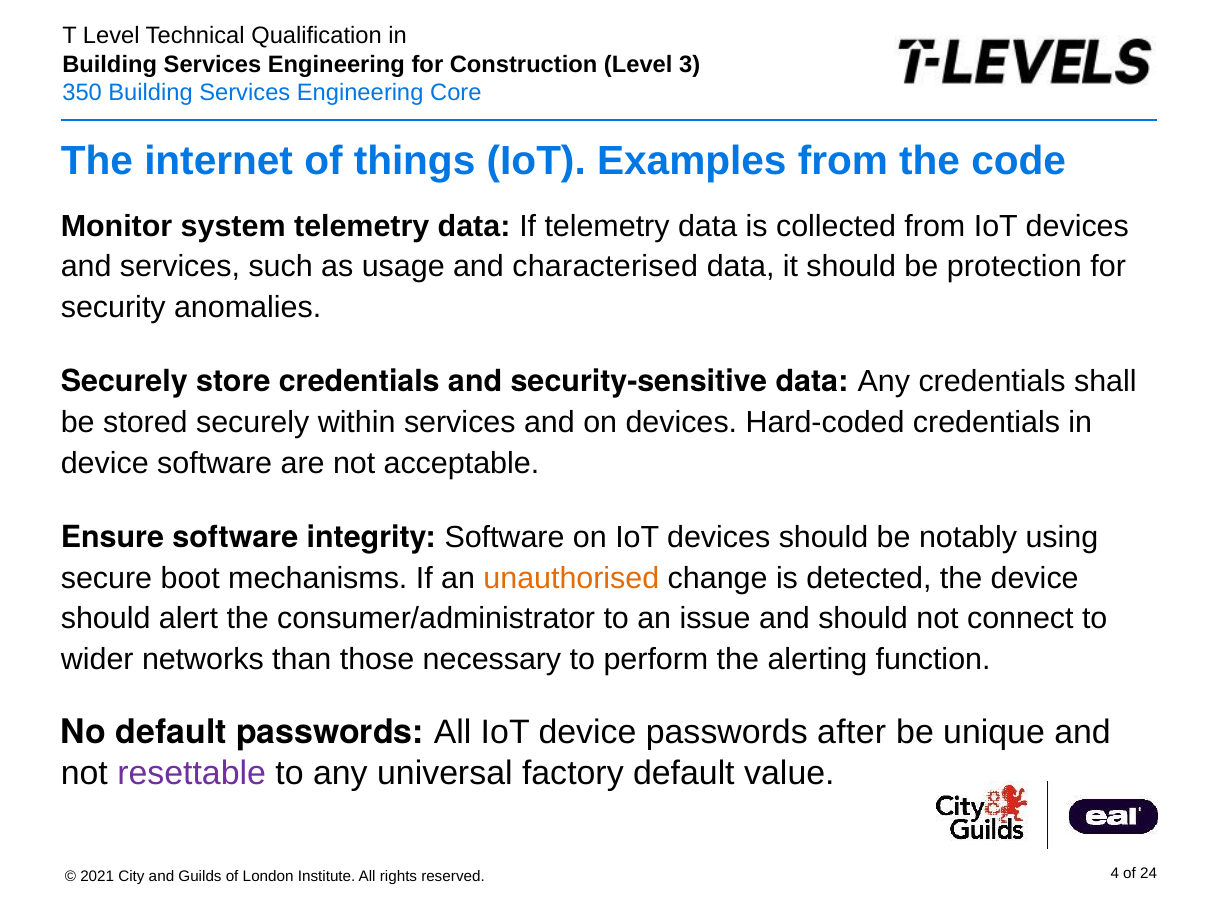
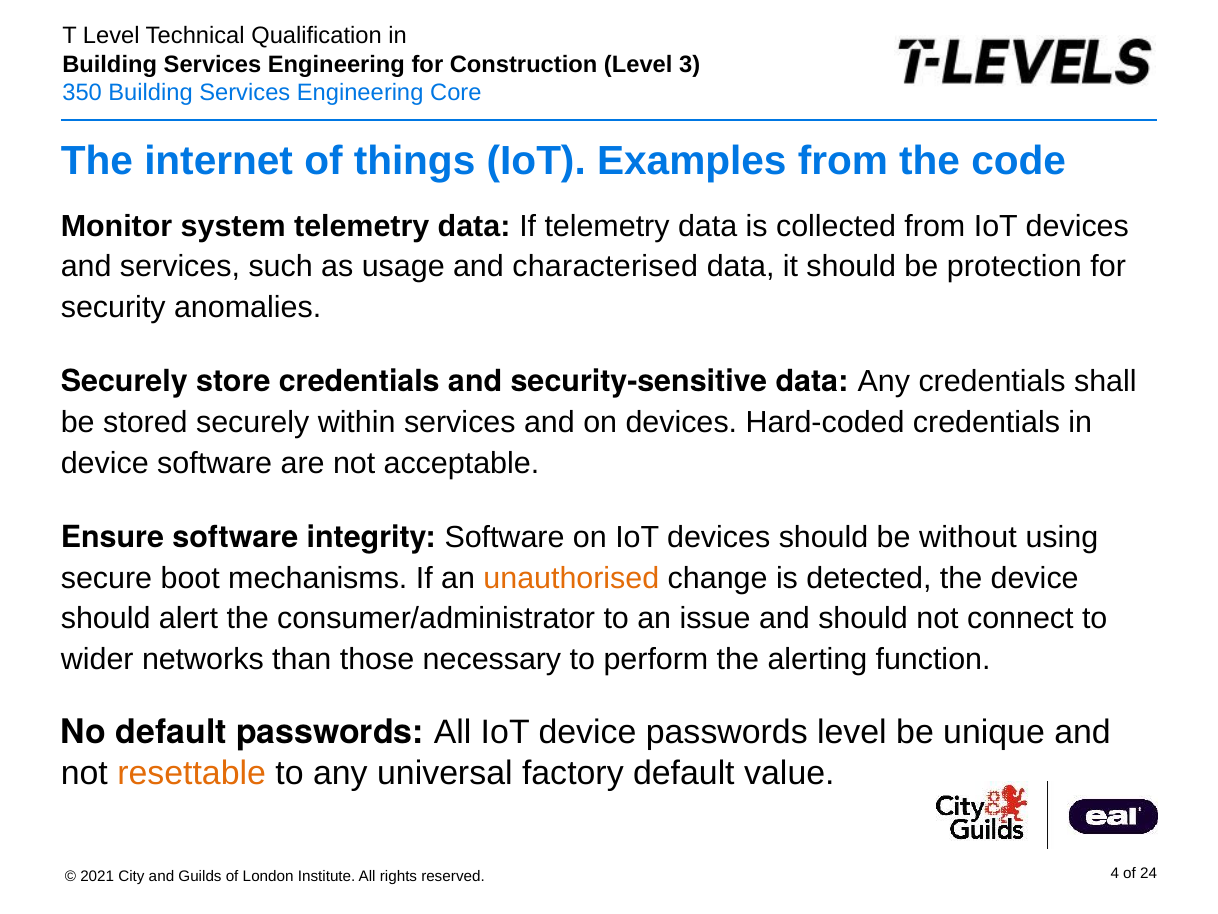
notably: notably -> without (968, 537)
passwords after: after -> level (852, 732)
resettable colour: purple -> orange (192, 772)
